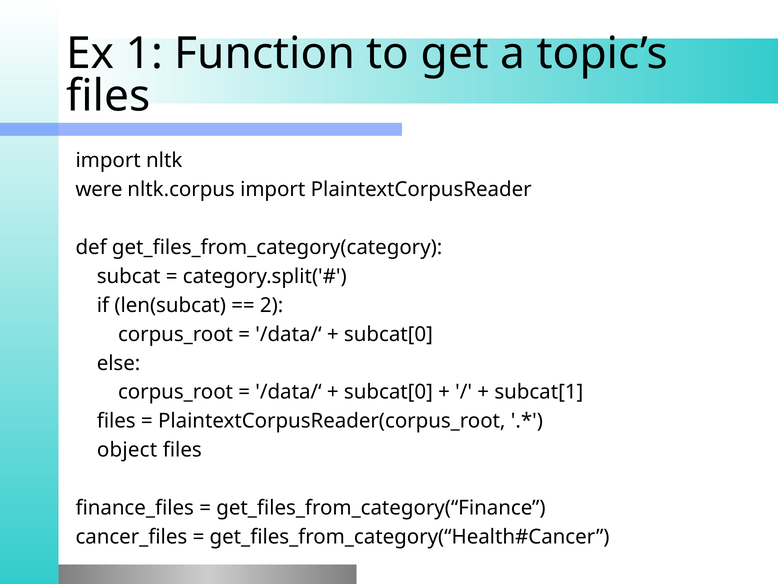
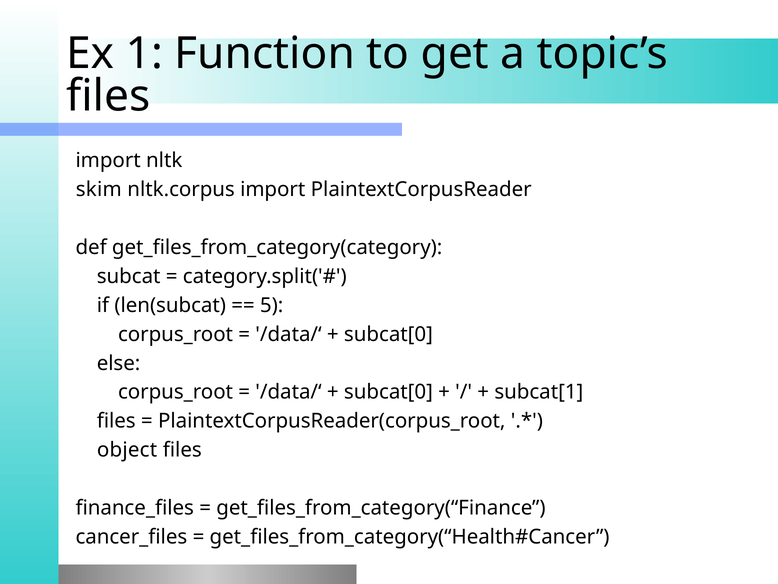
were: were -> skim (99, 189)
2: 2 -> 5 (272, 305)
